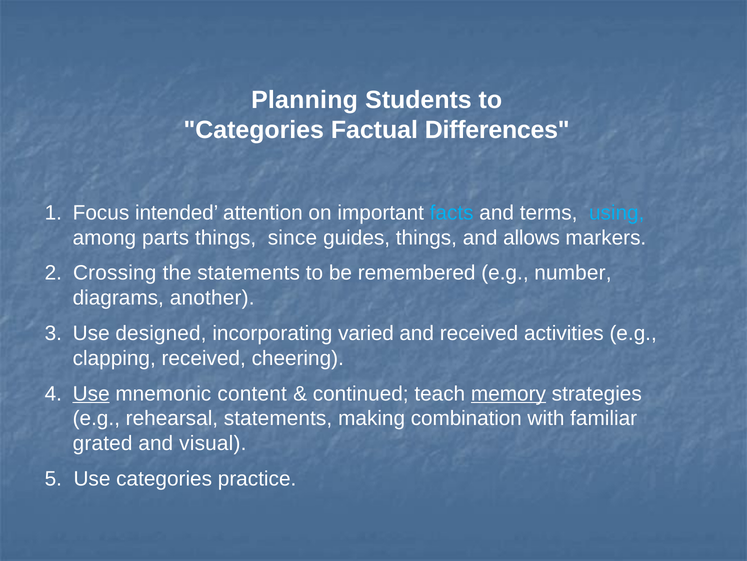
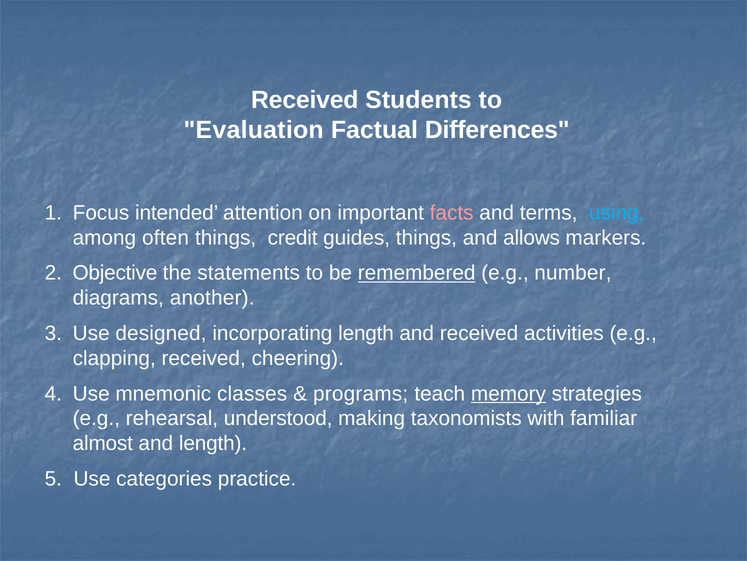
Planning: Planning -> Received (305, 100)
Categories: Categories -> Evaluation (254, 130)
facts colour: light blue -> pink (452, 213)
parts: parts -> often (166, 237)
since: since -> credit (293, 237)
Crossing: Crossing -> Objective (115, 273)
remembered underline: none -> present (417, 273)
incorporating varied: varied -> length (366, 333)
Use underline: present -> none (91, 393)
content: content -> classes (252, 393)
continued: continued -> programs (361, 393)
rehearsal statements: statements -> understood (278, 418)
combination: combination -> taxonomists (466, 418)
grated: grated -> almost (103, 443)
and visual: visual -> length (213, 443)
